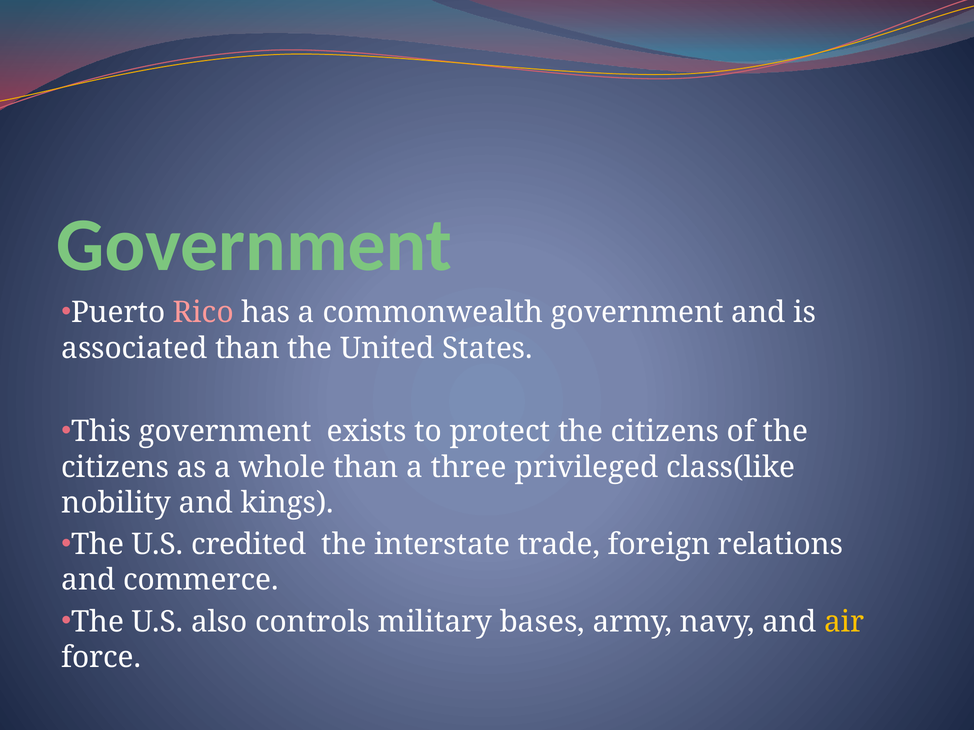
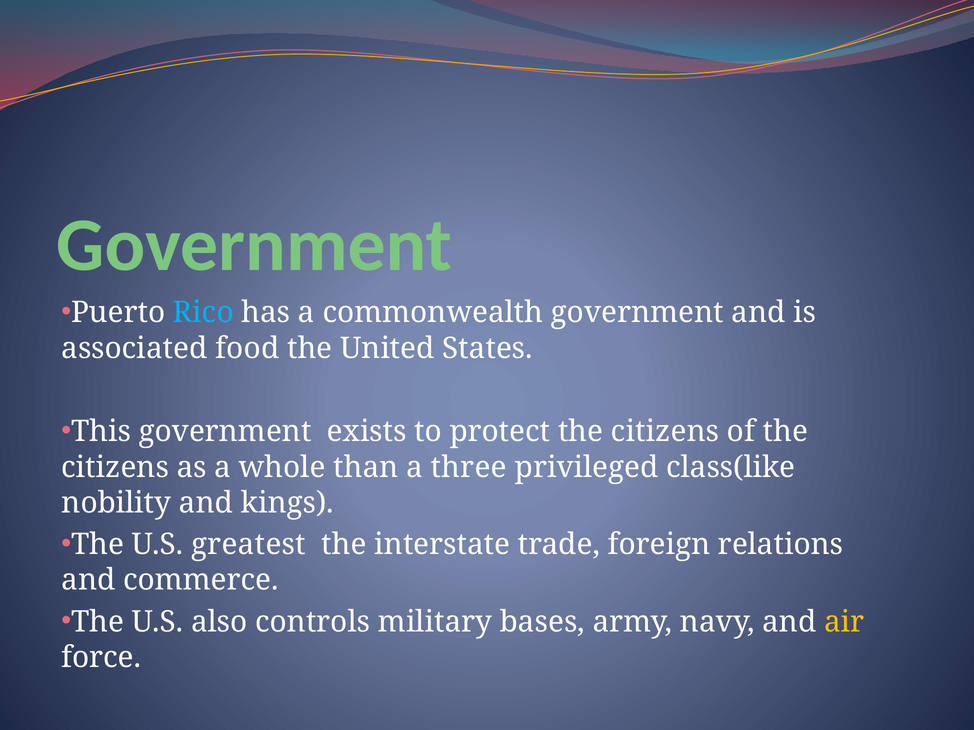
Rico colour: pink -> light blue (203, 313)
associated than: than -> food (247, 349)
credited: credited -> greatest (248, 545)
